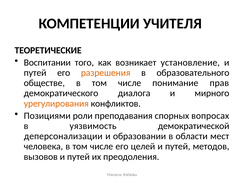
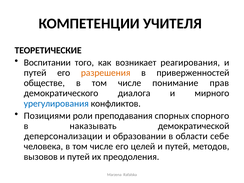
установление: установление -> реагирования (190, 62)
образовательного: образовательного -> приверженностей (193, 73)
урегулирования colour: orange -> blue (56, 103)
вопросах: вопросах -> спорного (210, 116)
уязвимость: уязвимость -> наказывать (93, 126)
мест: мест -> себе (220, 136)
